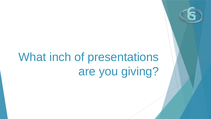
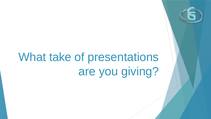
inch: inch -> take (60, 57)
